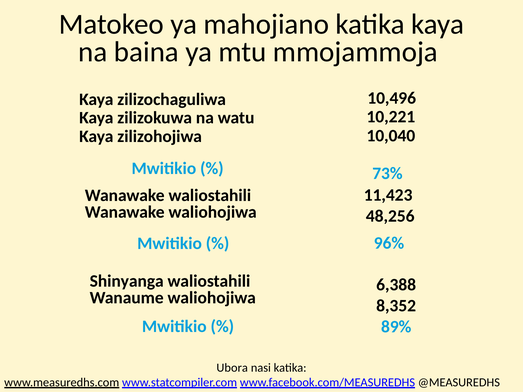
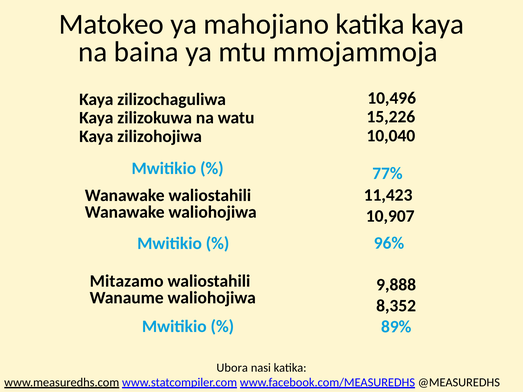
10,221: 10,221 -> 15,226 (391, 117)
73%: 73% -> 77% (387, 173)
48,256: 48,256 -> 10,907 (390, 216)
Shinyanga: Shinyanga -> Mitazamo (127, 281)
6,388: 6,388 -> 9,888 (396, 285)
